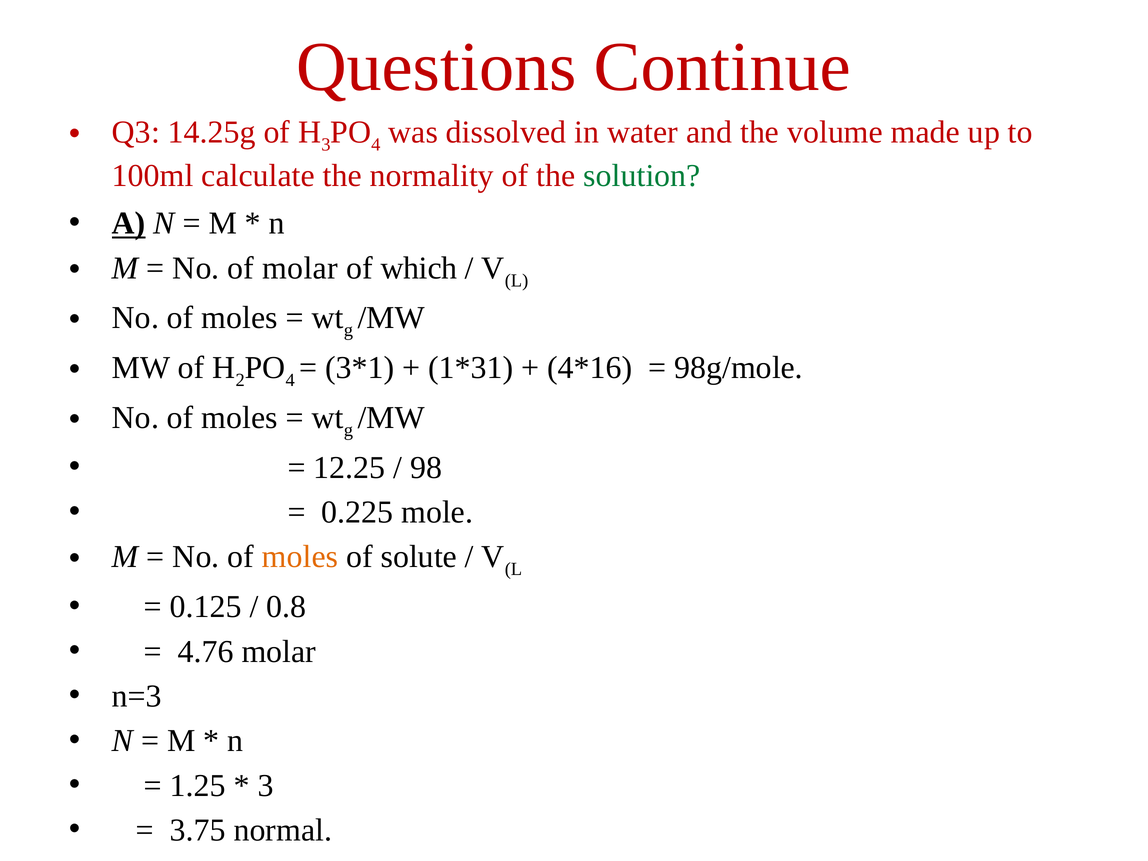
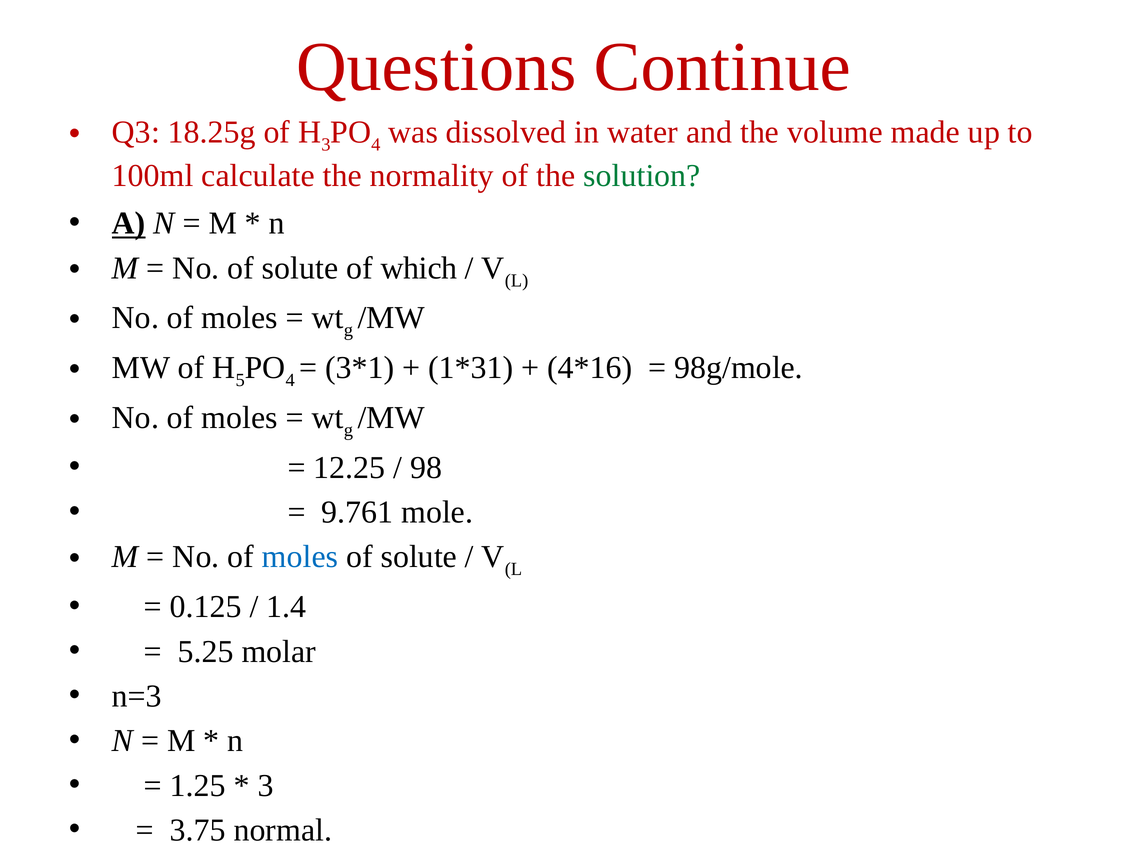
14.25g: 14.25g -> 18.25g (212, 132)
No of molar: molar -> solute (300, 268)
2: 2 -> 5 (240, 380)
0.225: 0.225 -> 9.761 (357, 512)
moles colour: orange -> blue (300, 557)
0.8: 0.8 -> 1.4 (286, 607)
4.76: 4.76 -> 5.25 (206, 652)
